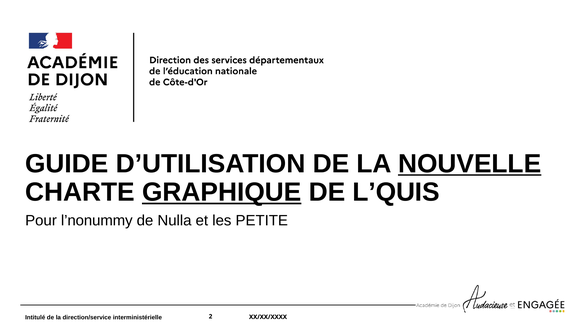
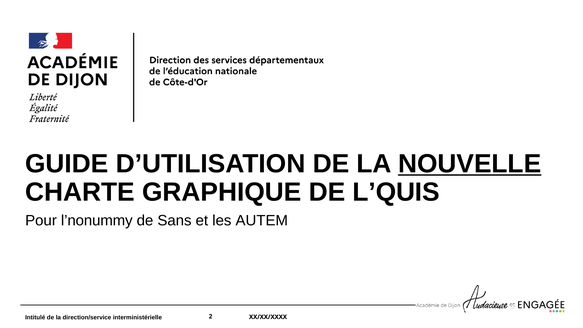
GRAPHIQUE underline: present -> none (222, 192)
Nulla: Nulla -> Sans (174, 220)
PETITE: PETITE -> AUTEM (262, 220)
